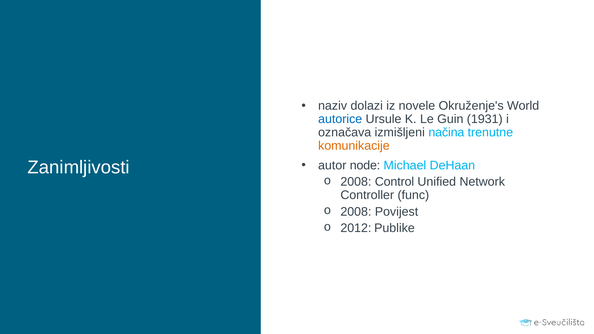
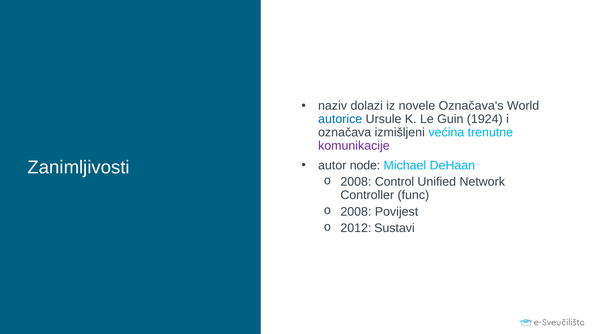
Okruženje's: Okruženje's -> Označava's (471, 106)
1931: 1931 -> 1924 (485, 119)
načina: načina -> većina (446, 133)
komunikacije colour: orange -> purple (354, 146)
Publike: Publike -> Sustavi (394, 228)
